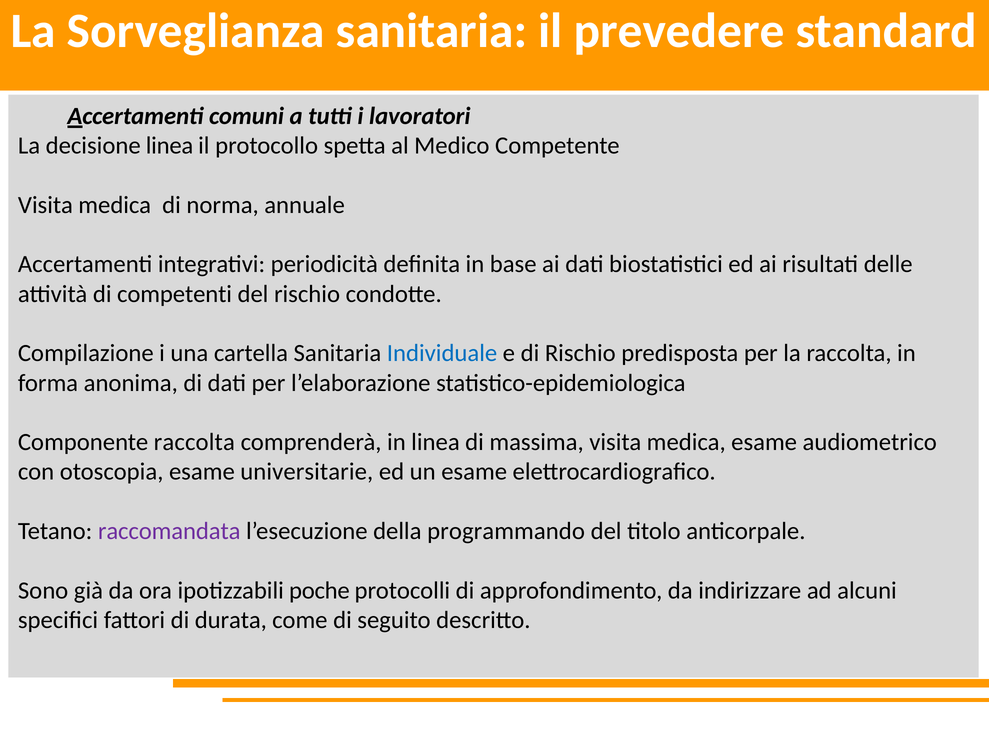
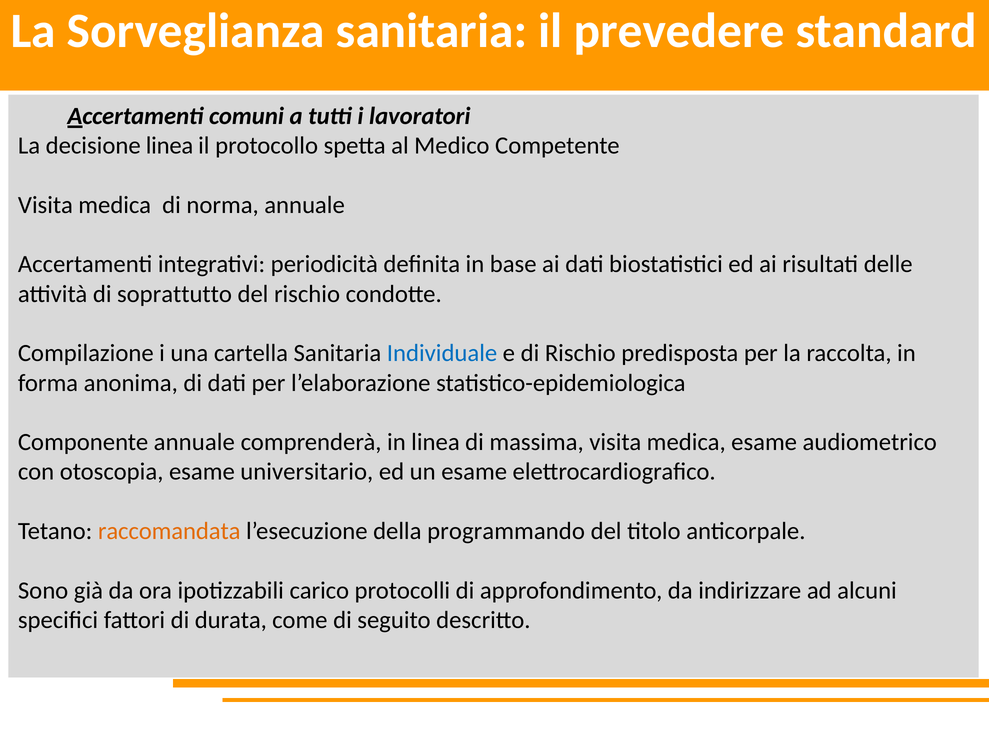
competenti: competenti -> soprattutto (175, 294)
Componente raccolta: raccolta -> annuale (194, 443)
universitarie: universitarie -> universitario (307, 472)
raccomandata colour: purple -> orange (169, 532)
poche: poche -> carico (319, 591)
